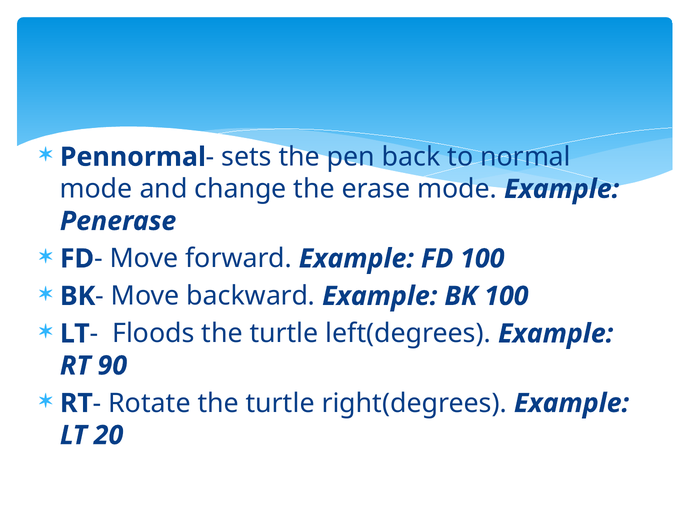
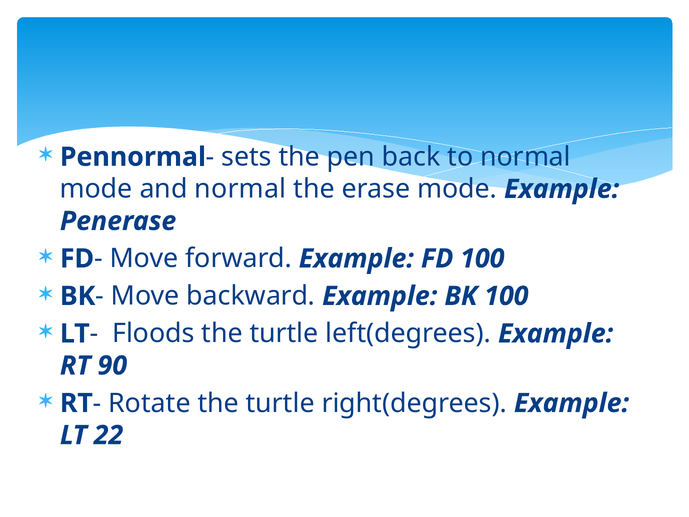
and change: change -> normal (240, 189)
20: 20 -> 22 (109, 435)
